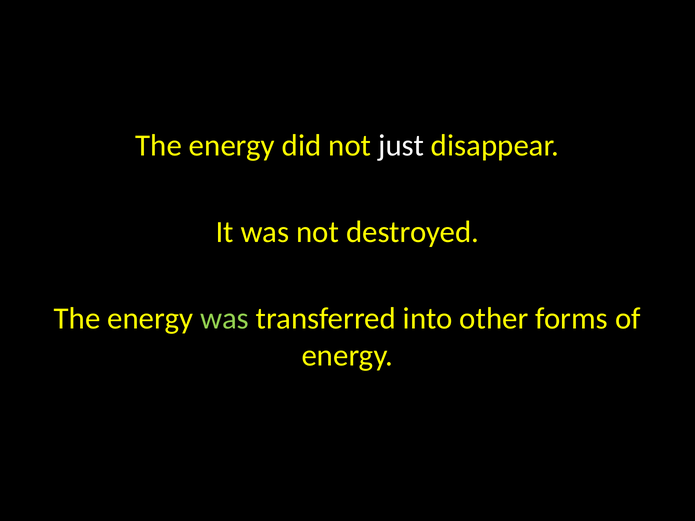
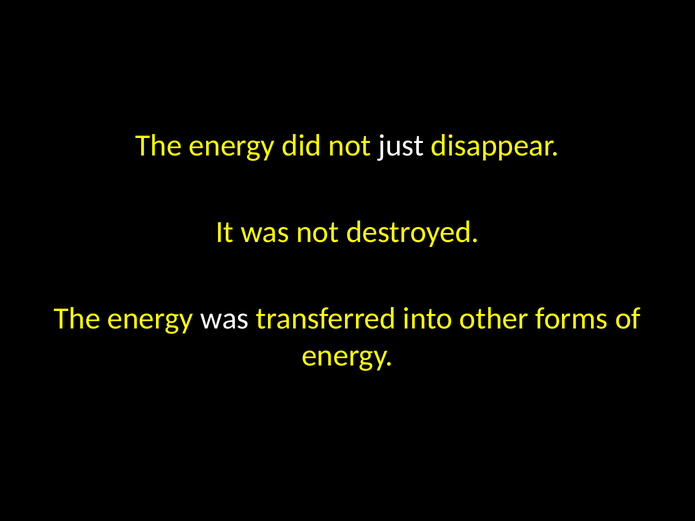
was colour: light green -> white (225, 319)
